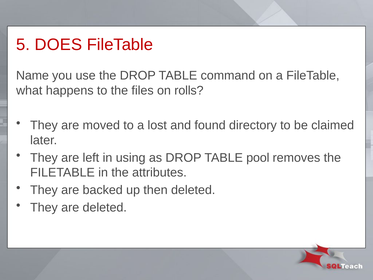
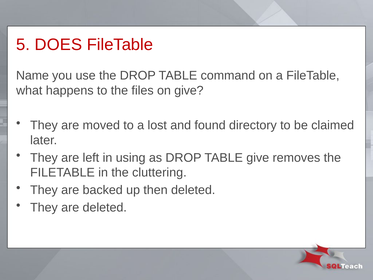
on rolls: rolls -> give (189, 90)
TABLE pool: pool -> give (258, 158)
attributes: attributes -> cluttering (159, 172)
